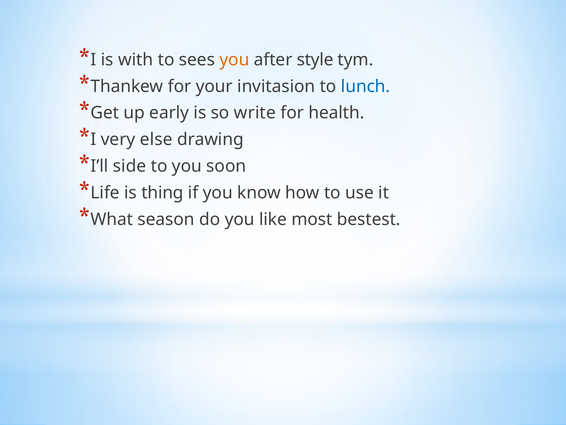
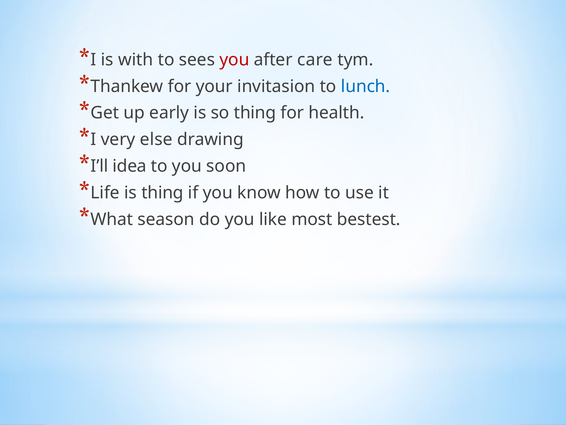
you colour: orange -> red (234, 60)
style: style -> care (315, 60)
so write: write -> thing (255, 113)
side: side -> idea (130, 166)
